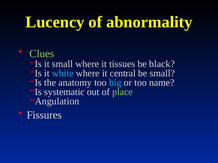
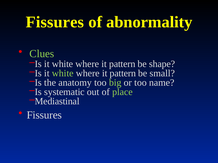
Lucency: Lucency -> Fissures (55, 22)
small: small -> white (63, 64)
tissues: tissues -> pattern (122, 64)
black: black -> shape (162, 64)
white colour: light blue -> light green (63, 73)
central: central -> pattern (123, 73)
big colour: light blue -> light green (115, 83)
Angulation: Angulation -> Mediastinal (57, 102)
